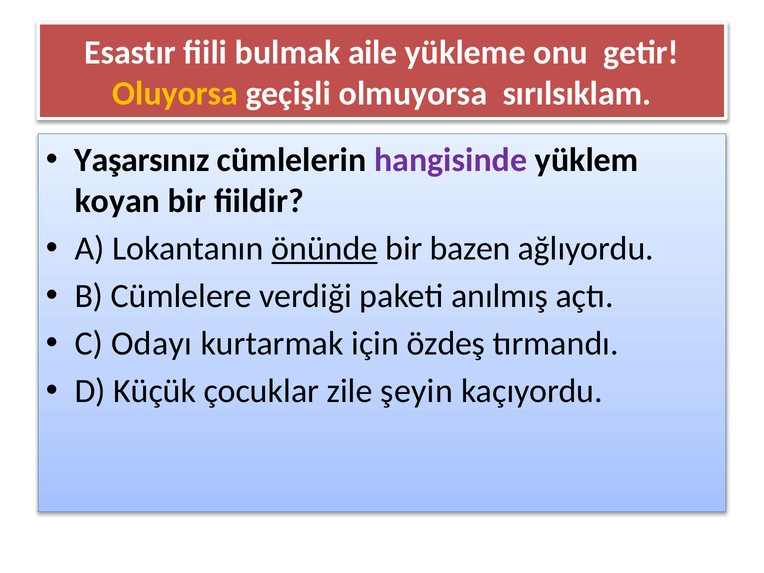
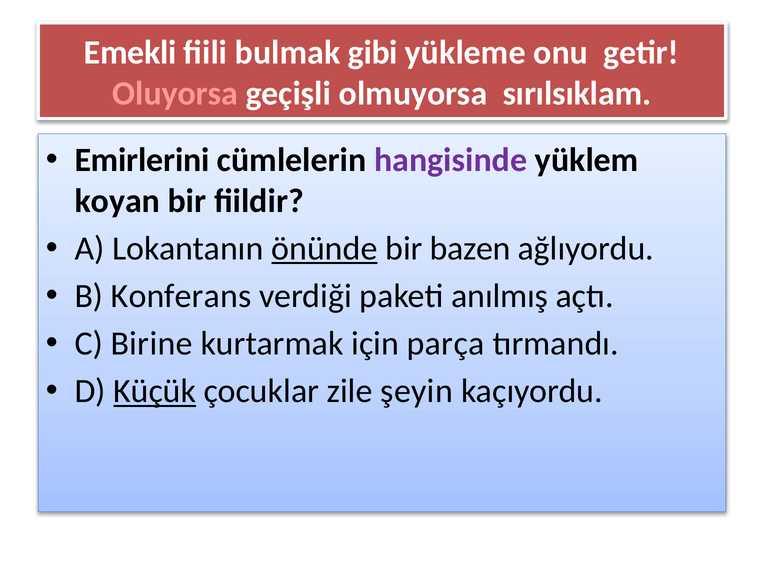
Esastır: Esastır -> Emekli (130, 53)
aile: aile -> gibi (373, 53)
Oluyorsa colour: yellow -> pink (175, 93)
Yaşarsınız: Yaşarsınız -> Emirlerini (142, 160)
Cümlelere: Cümlelere -> Konferans (181, 296)
Odayı: Odayı -> Birine (152, 344)
özdeş: özdeş -> parça (446, 344)
Küçük underline: none -> present (155, 391)
